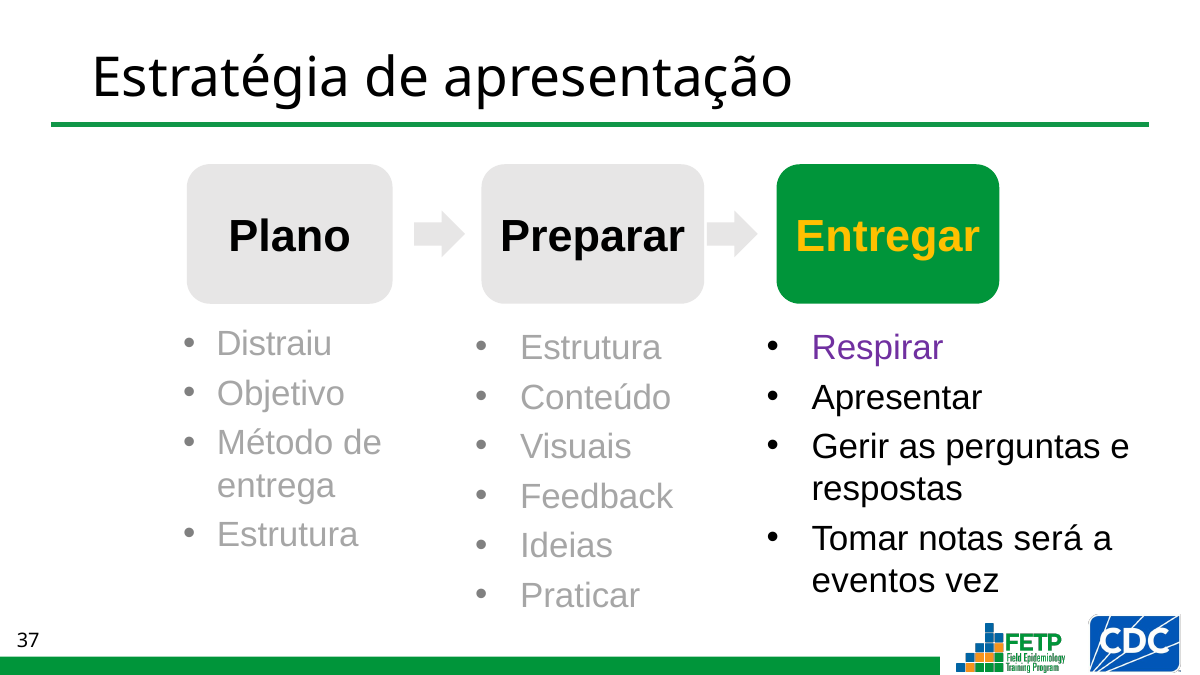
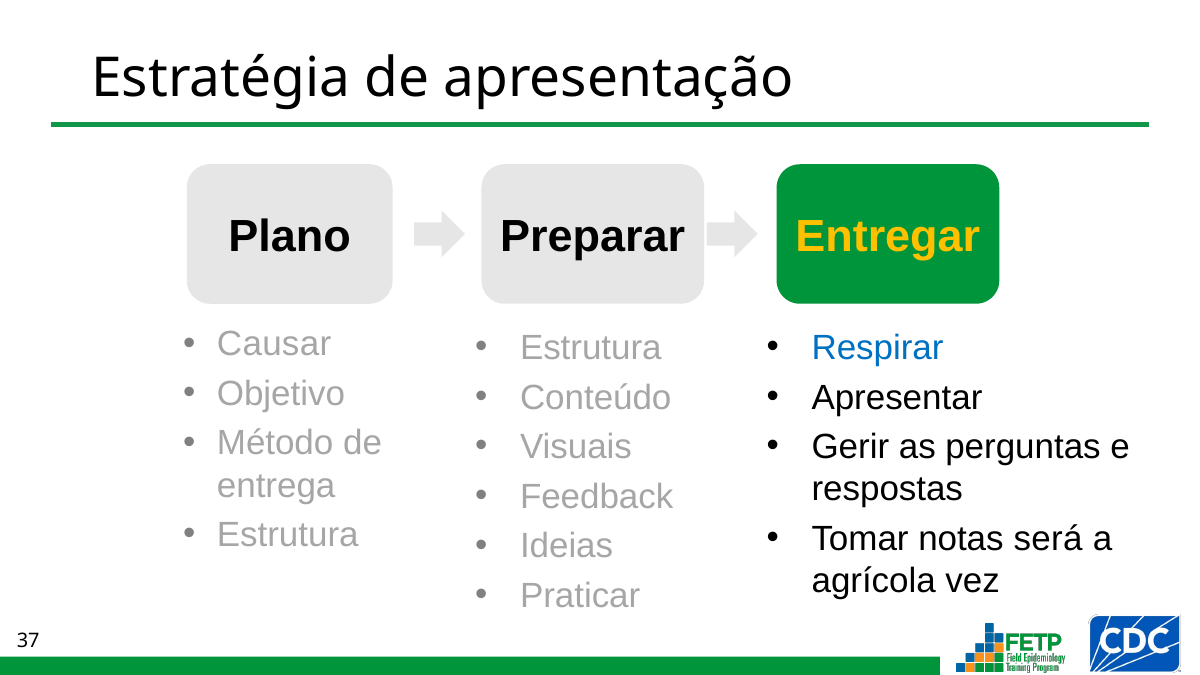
Distraiu: Distraiu -> Causar (274, 344)
Respirar colour: purple -> blue (878, 348)
eventos: eventos -> agrícola (874, 581)
